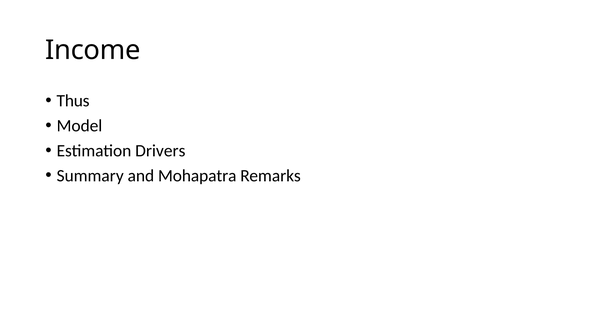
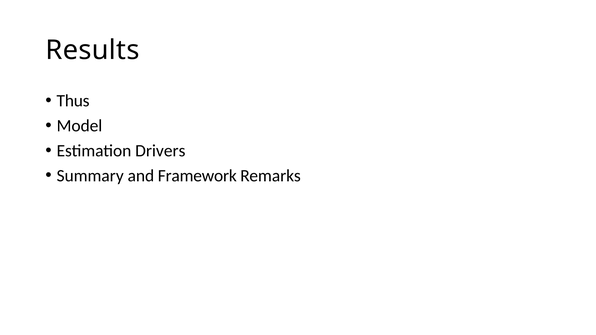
Income: Income -> Results (92, 50)
Mohapatra: Mohapatra -> Framework (197, 176)
